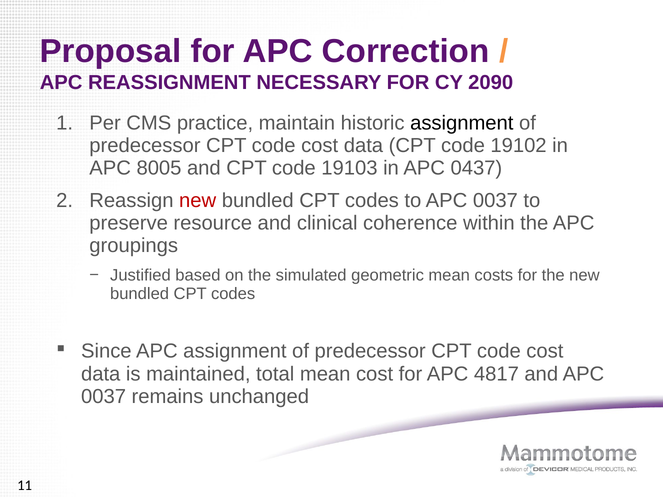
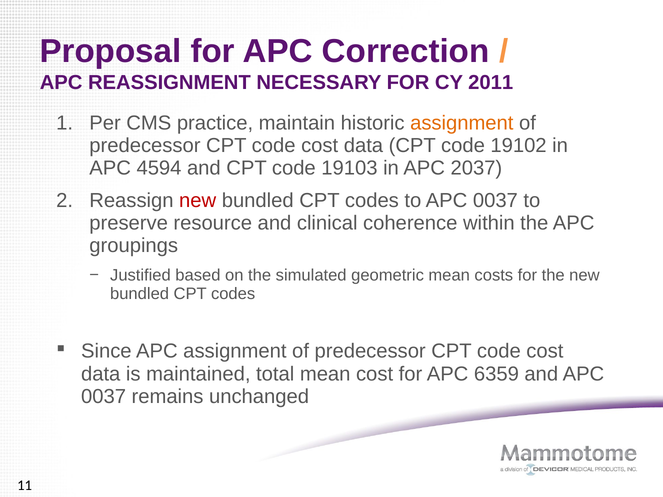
2090: 2090 -> 2011 (491, 83)
assignment colour: black -> orange (462, 123)
8005: 8005 -> 4594 (159, 168)
0437: 0437 -> 2037 (476, 168)
4817: 4817 -> 6359 (496, 374)
